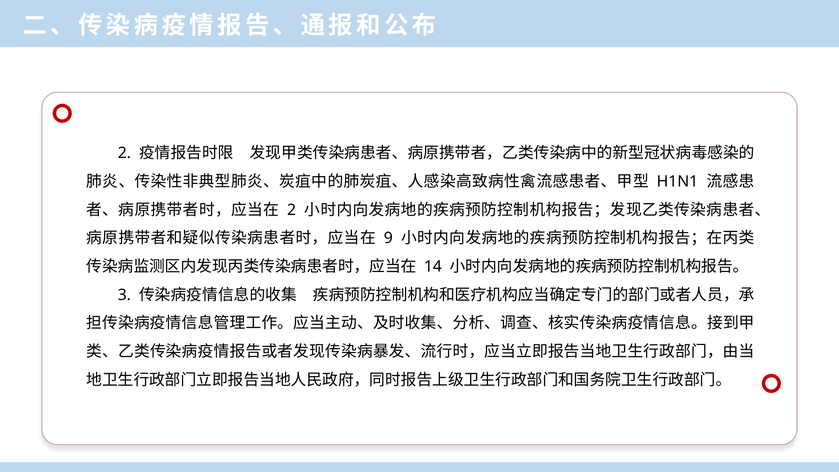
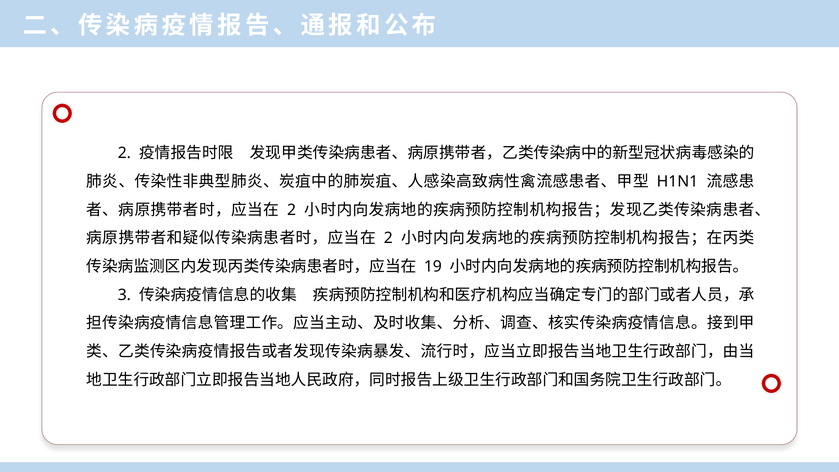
9: 9 -> 2 (388, 238)
14: 14 -> 19 (433, 267)
